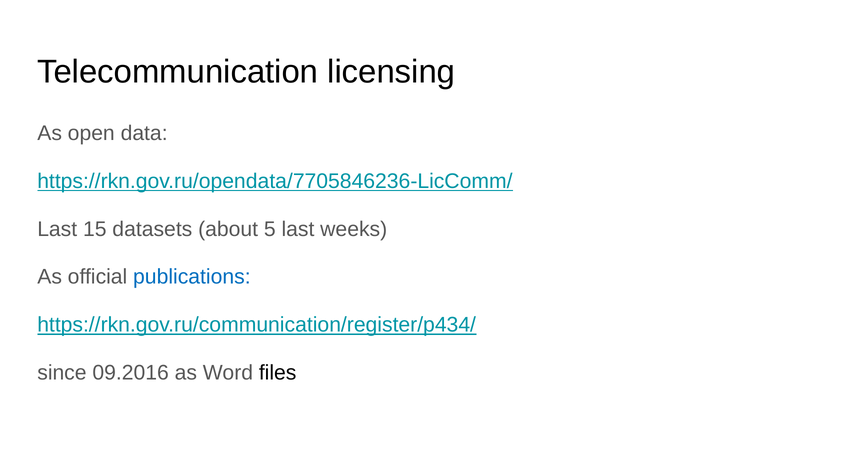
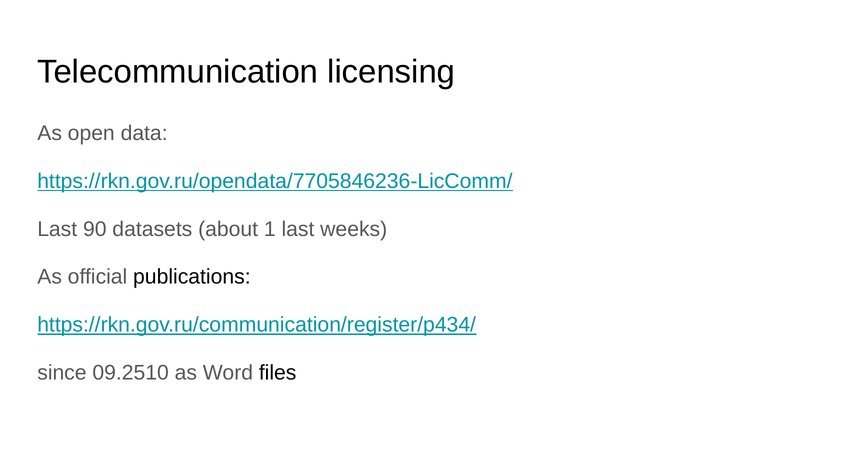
15: 15 -> 90 (95, 229)
5: 5 -> 1 (270, 229)
publications colour: blue -> black (192, 277)
09.2016: 09.2016 -> 09.2510 (131, 373)
